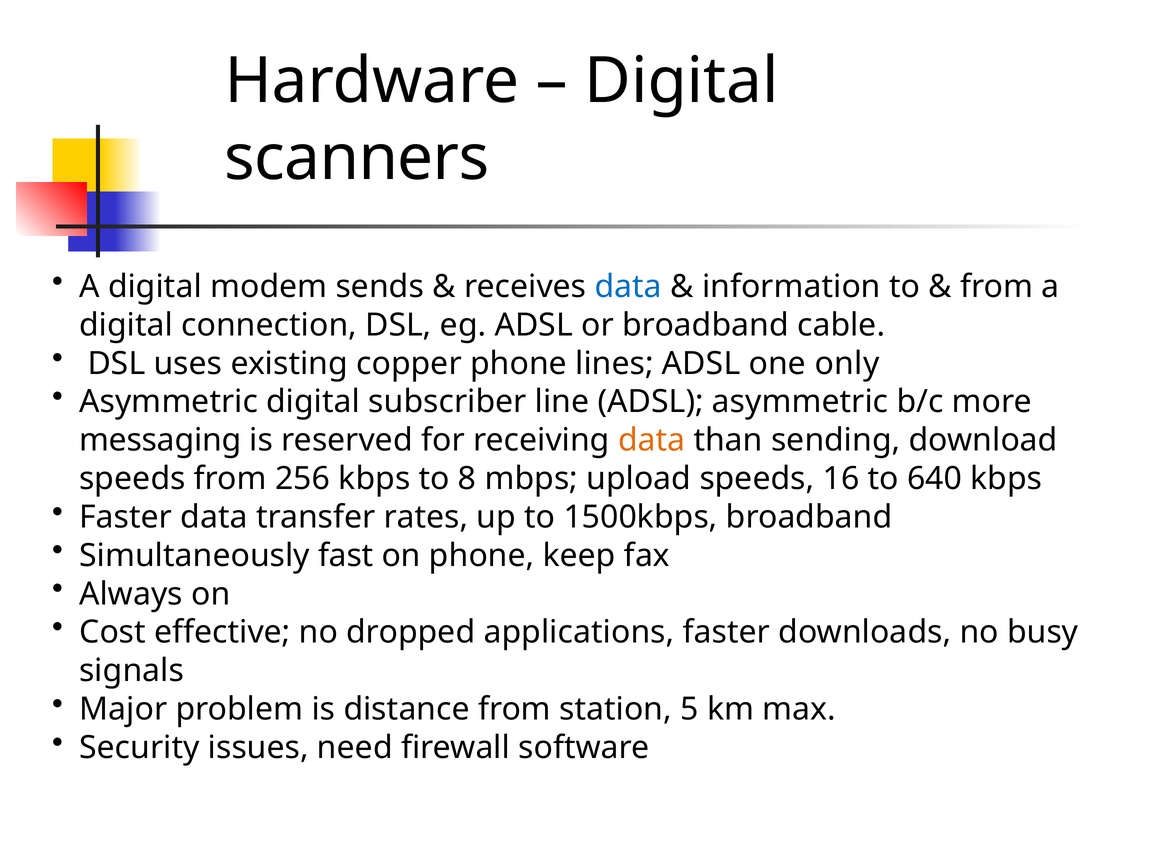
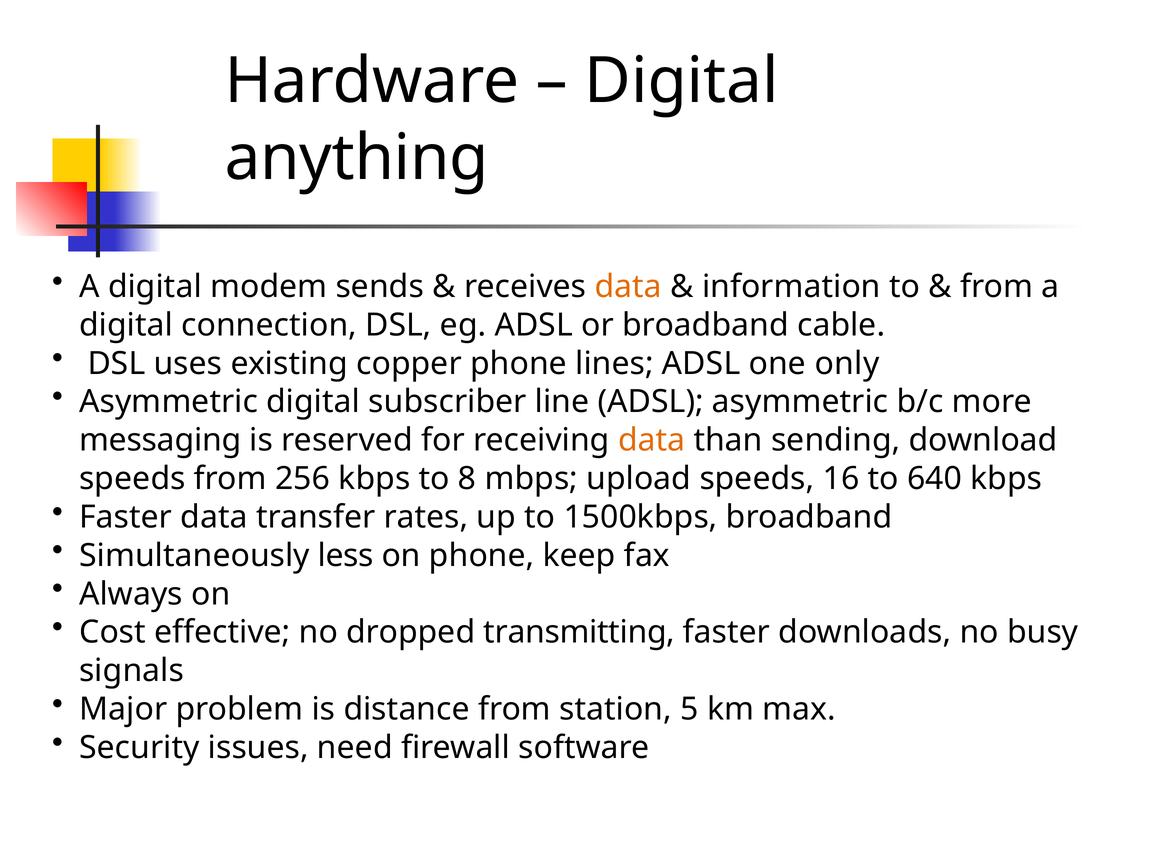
scanners: scanners -> anything (357, 158)
data colour: blue -> orange (628, 287)
fast: fast -> less (346, 556)
applications: applications -> transmitting (579, 632)
